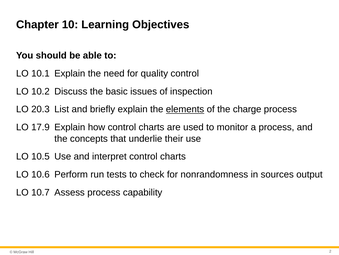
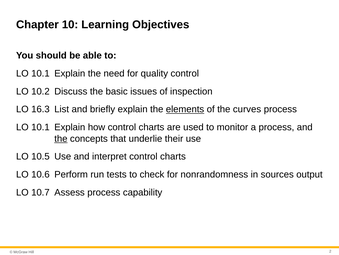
20.3: 20.3 -> 16.3 (40, 109)
charge: charge -> curves (247, 109)
17.9: 17.9 -> 10.1 (40, 127)
the underline: none -> present (61, 138)
